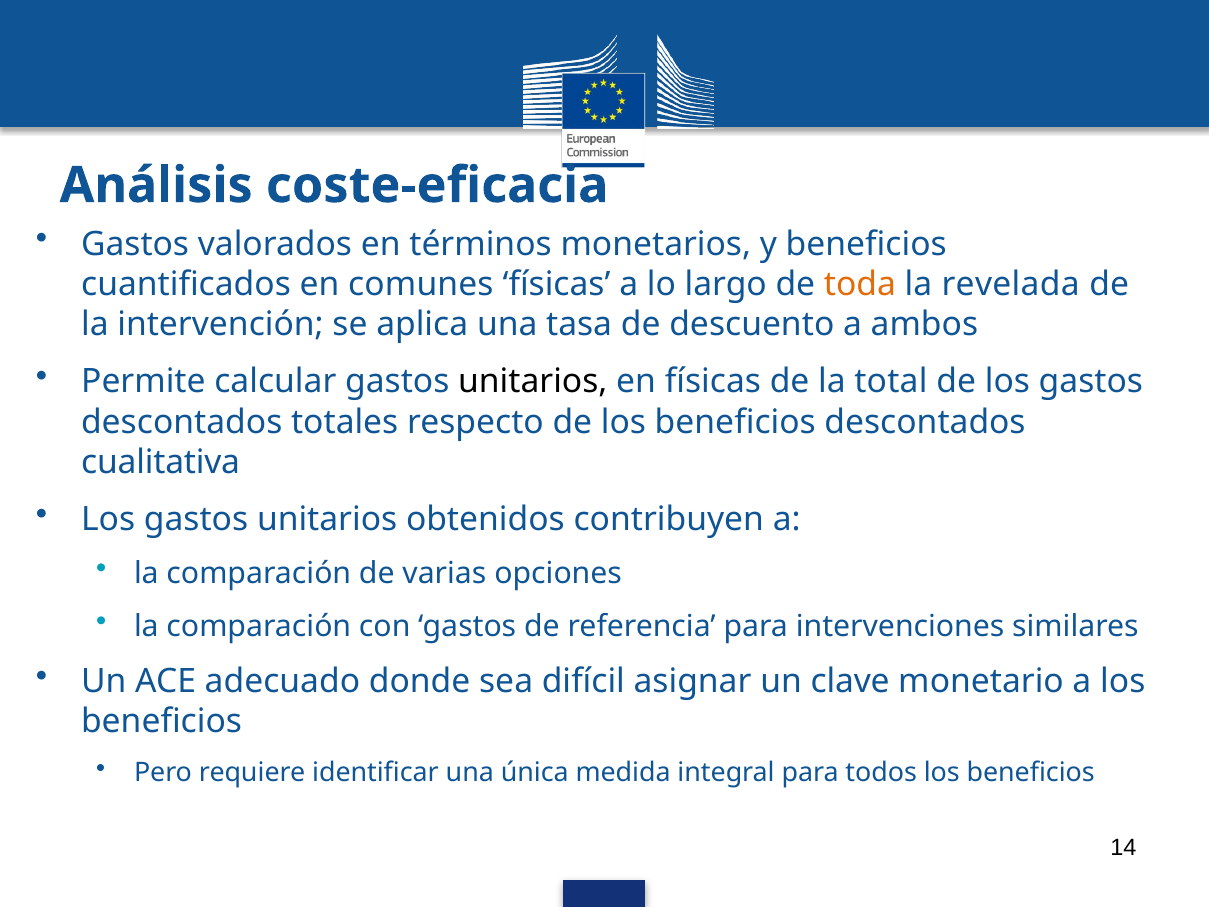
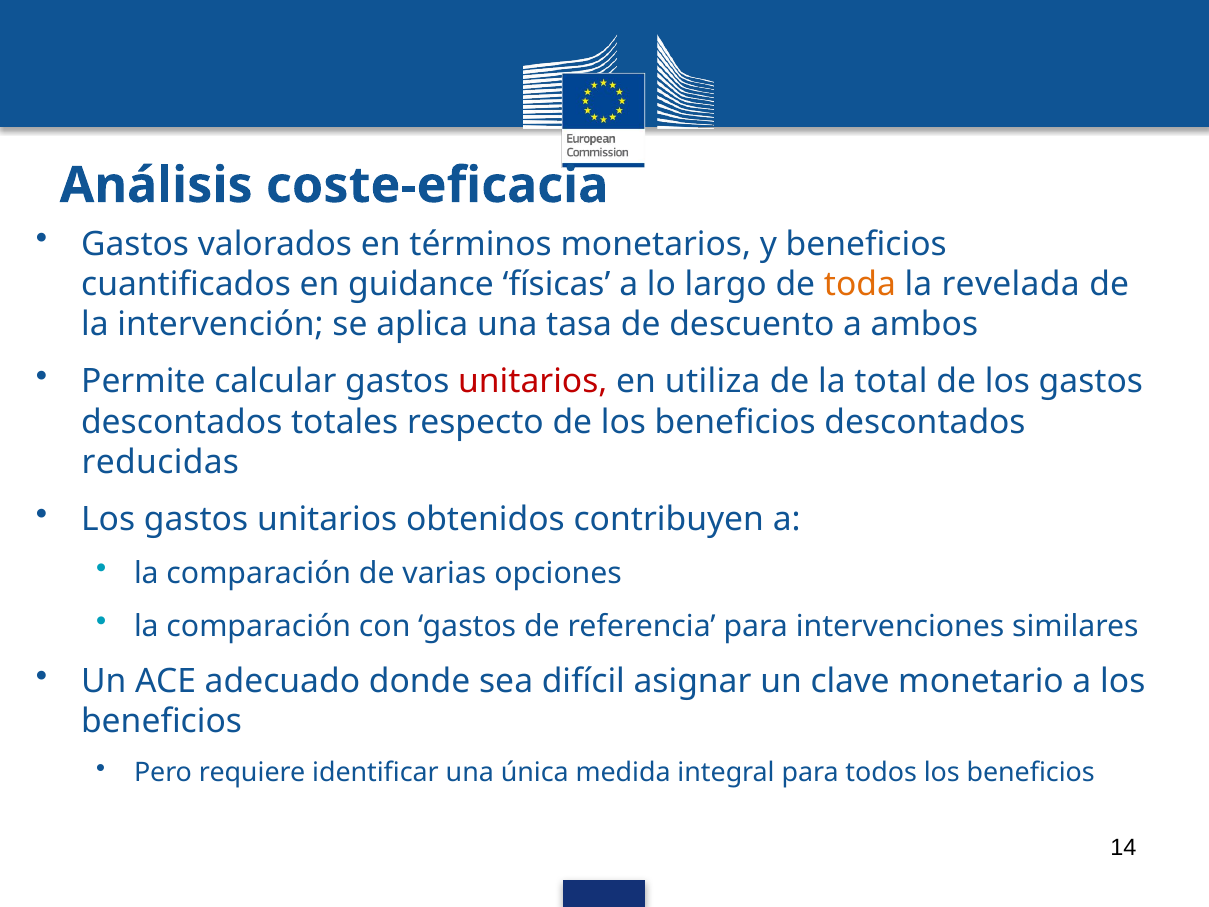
comunes: comunes -> guidance (421, 284)
unitarios colour: black -> red (533, 382)
en físicas: físicas -> utiliza (713, 382)
cualitativa: cualitativa -> reducidas (160, 462)
